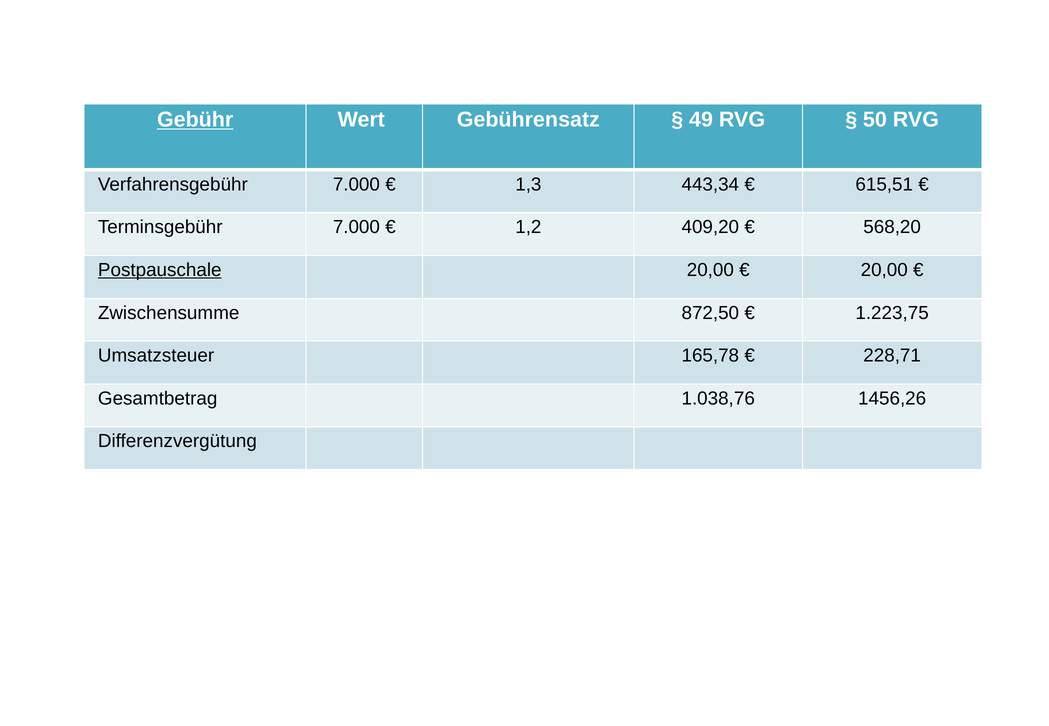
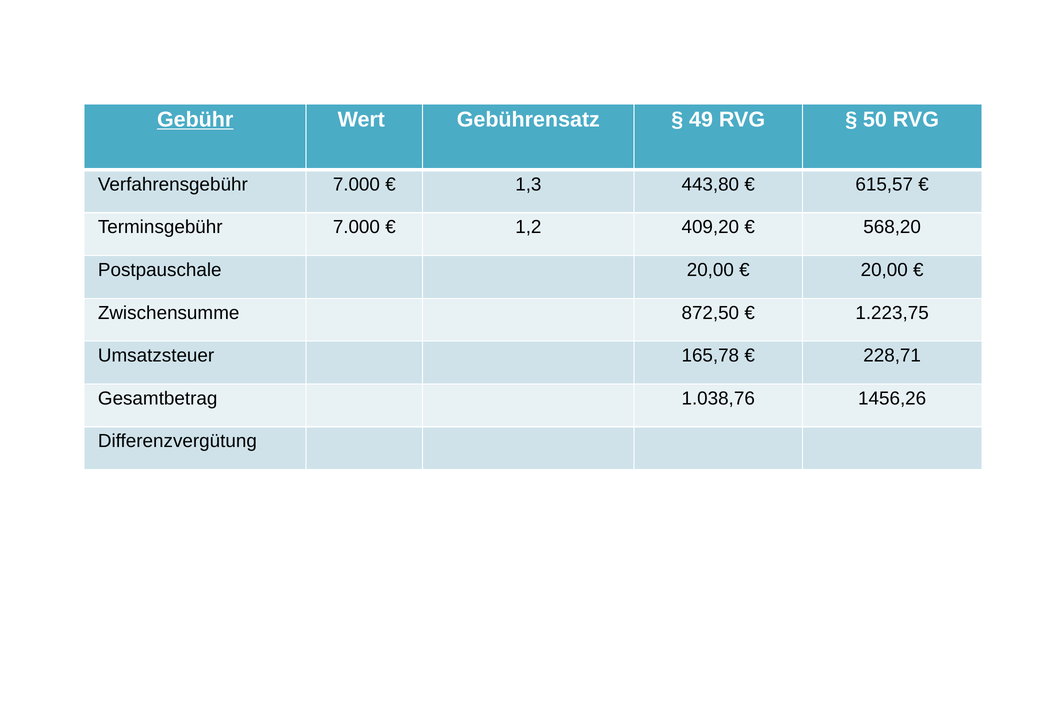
443,34: 443,34 -> 443,80 (710, 185)
615,51: 615,51 -> 615,57 (884, 185)
Postpauschale underline: present -> none (160, 270)
